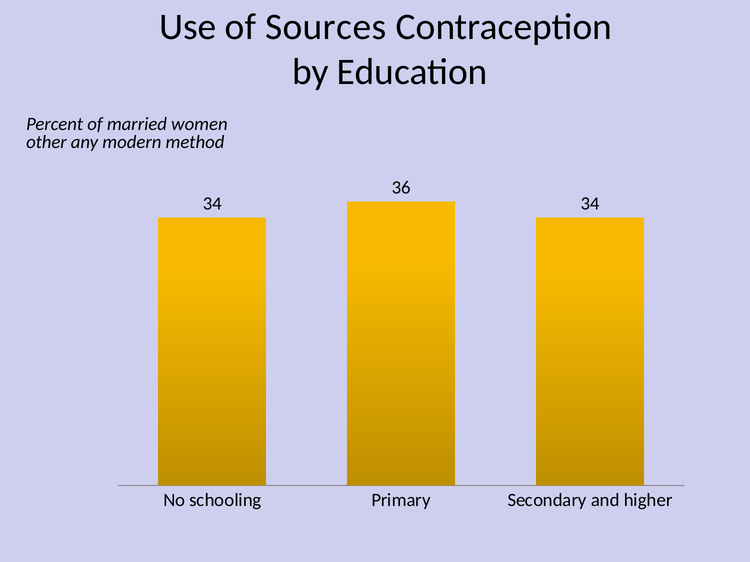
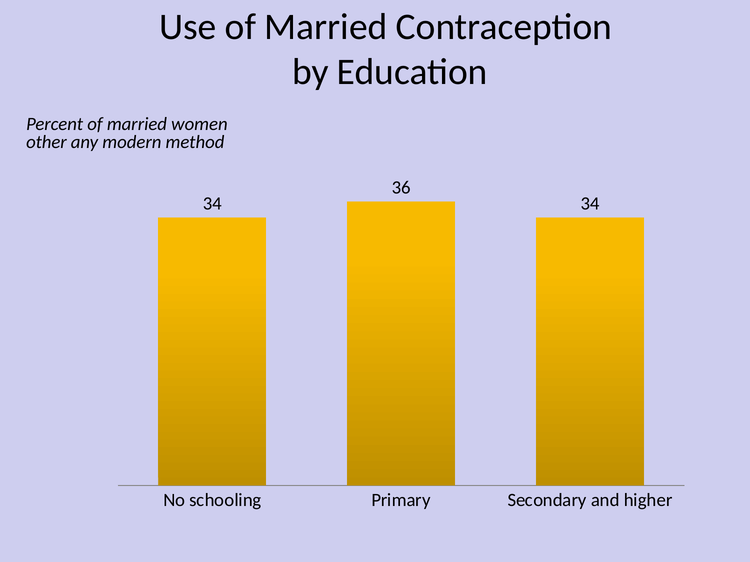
Use of Sources: Sources -> Married (326, 27)
